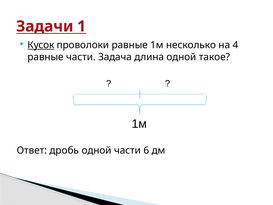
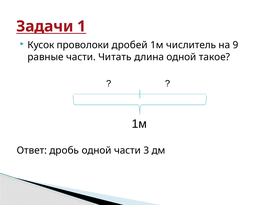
Кусок underline: present -> none (41, 45)
проволоки равные: равные -> дробей (130, 45)
несколько: несколько -> числитель (191, 45)
4: 4 -> 9 (236, 45)
Задача: Задача -> Читать (115, 57)
6: 6 -> 3 (146, 150)
